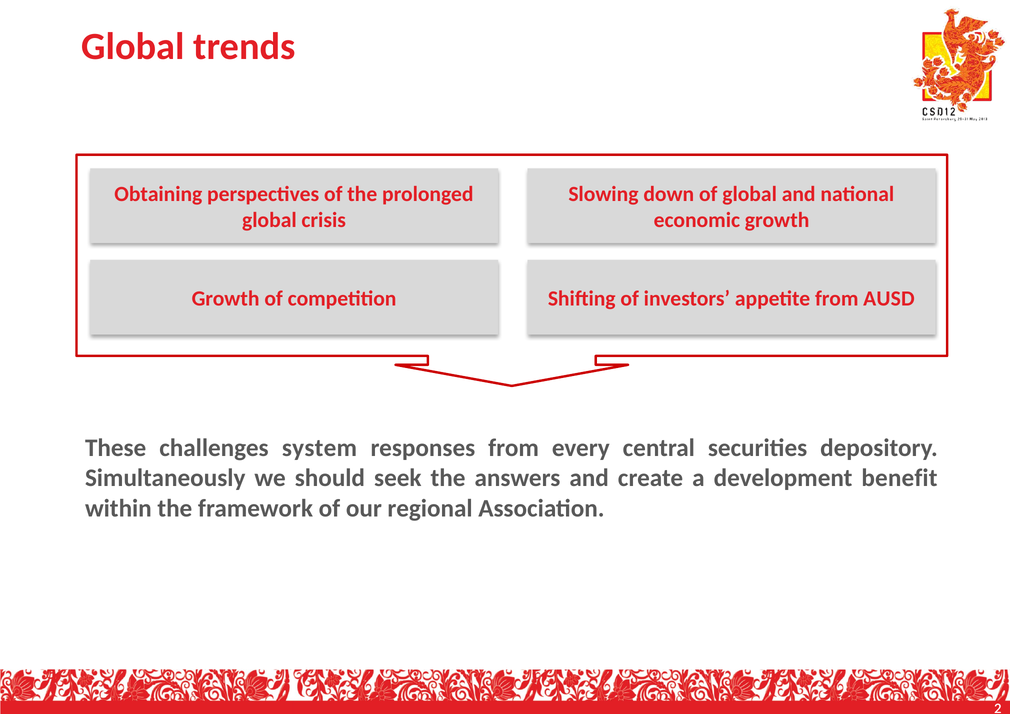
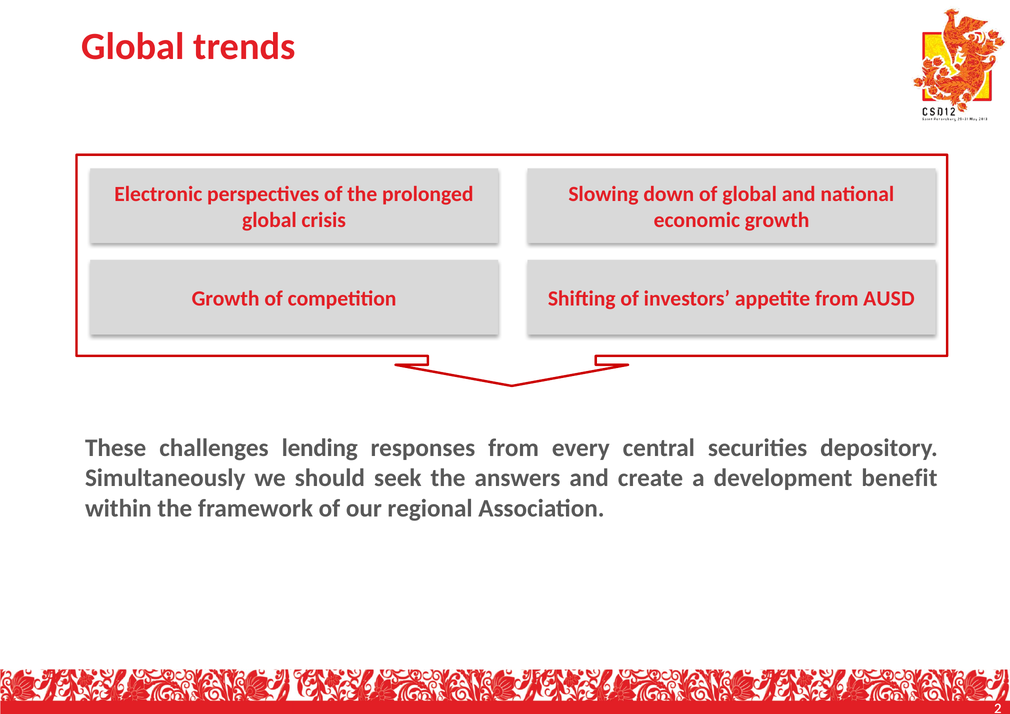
Obtaining: Obtaining -> Electronic (158, 194)
system: system -> lending (320, 448)
